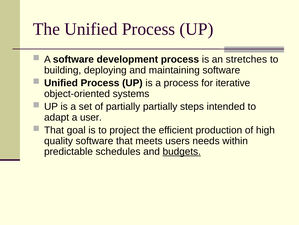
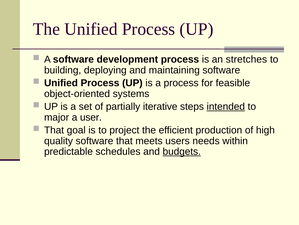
iterative: iterative -> feasible (233, 83)
partially partially: partially -> iterative (160, 106)
intended underline: none -> present (226, 106)
adapt: adapt -> major (57, 117)
